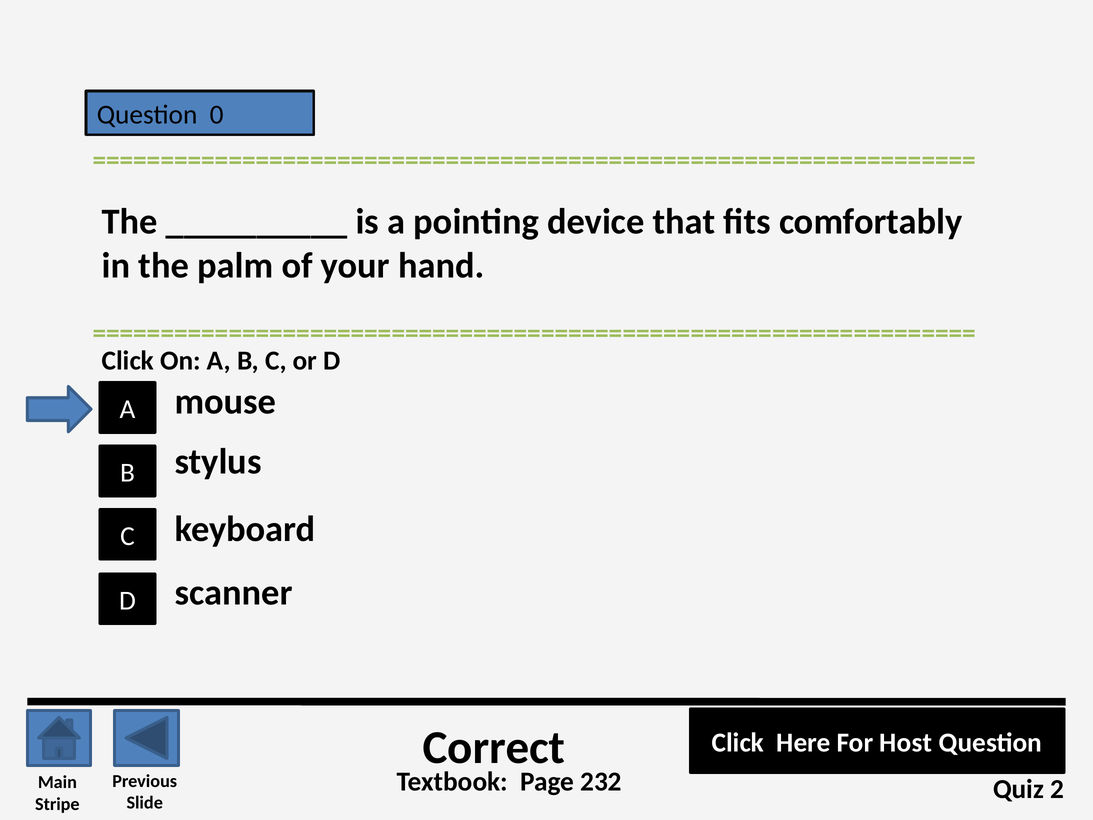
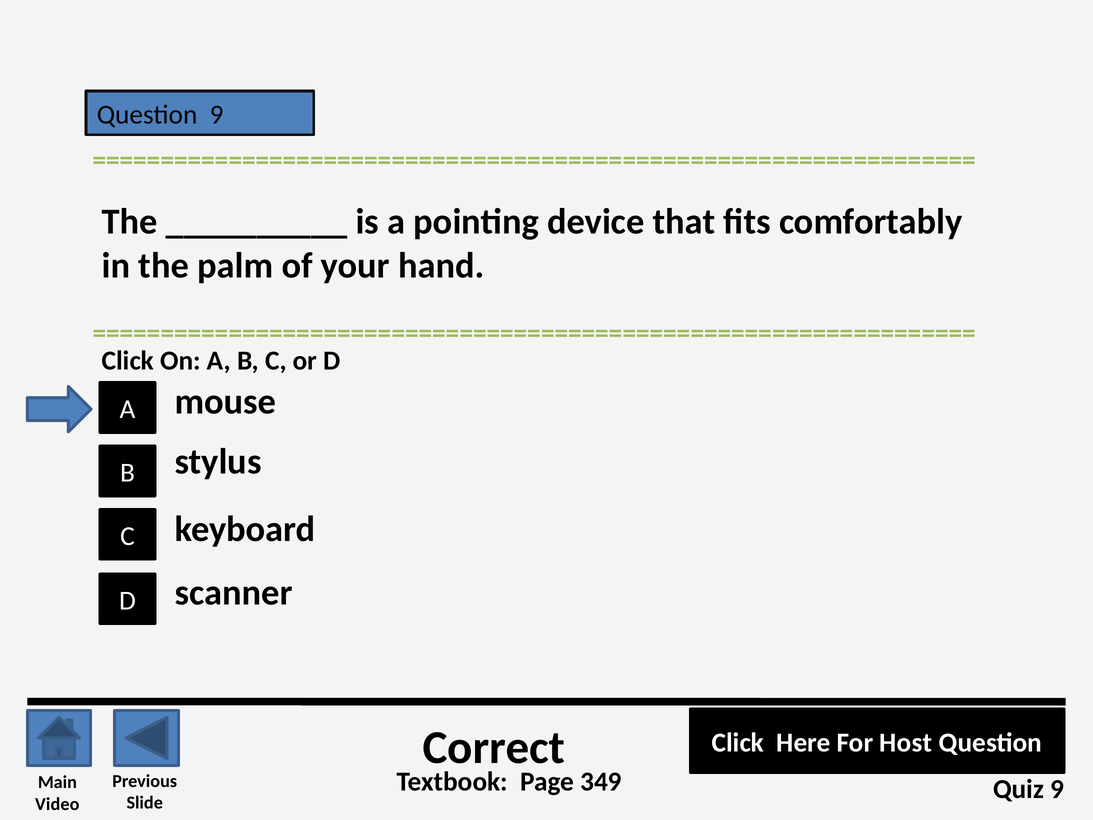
Question 0: 0 -> 9 (217, 115)
232: 232 -> 349 (601, 781)
Quiz 2: 2 -> 9 (1057, 789)
Stripe: Stripe -> Video (57, 804)
